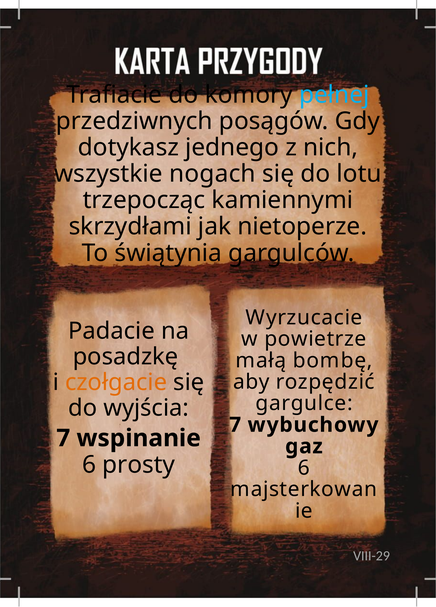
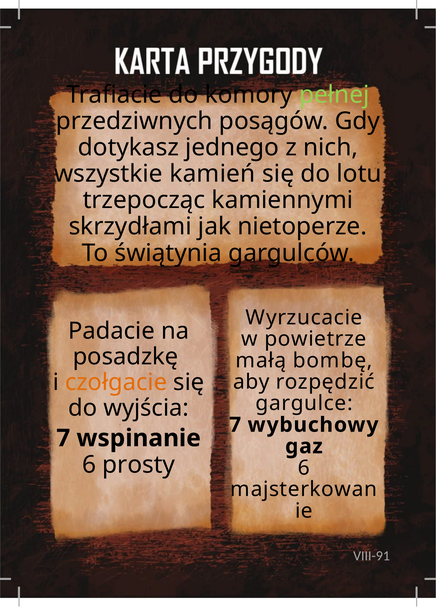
pełnej colour: light blue -> light green (334, 95)
nogach: nogach -> kamień (212, 174)
VIII-29: VIII-29 -> VIII-91 (372, 556)
